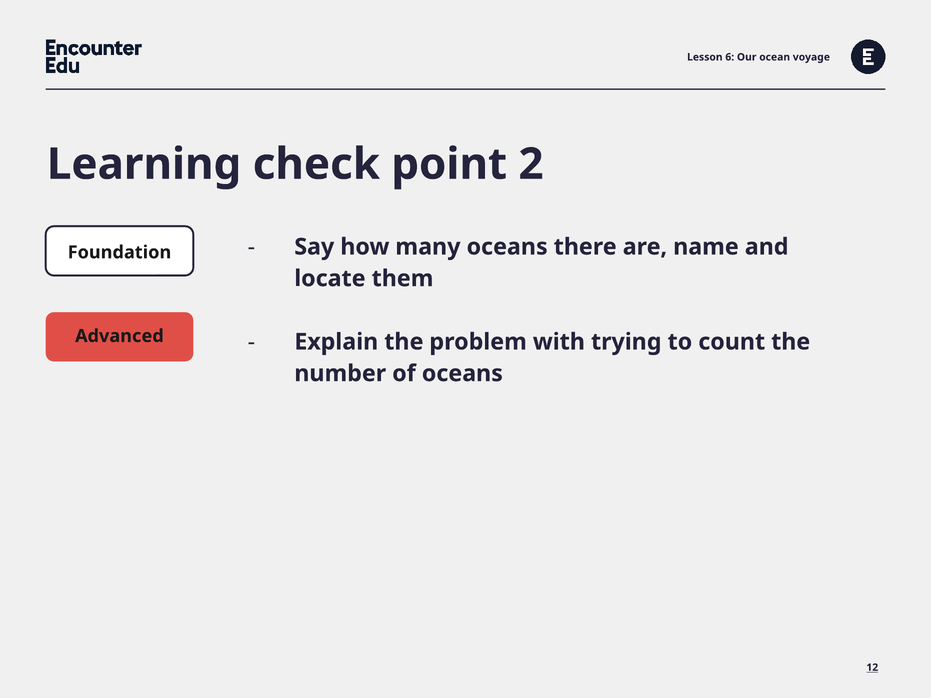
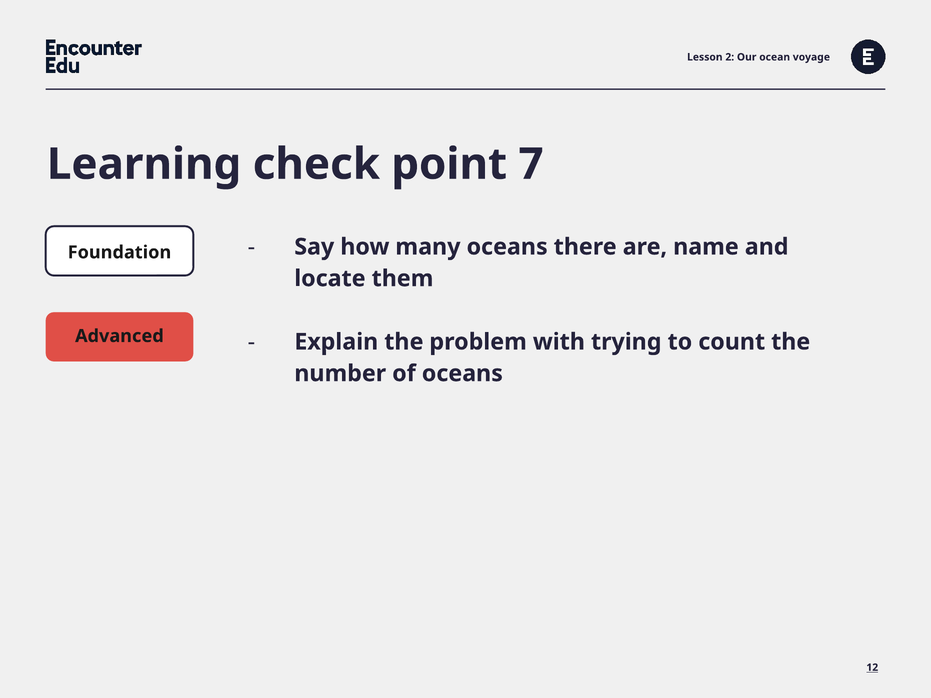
6: 6 -> 2 (730, 57)
2: 2 -> 7 (531, 164)
